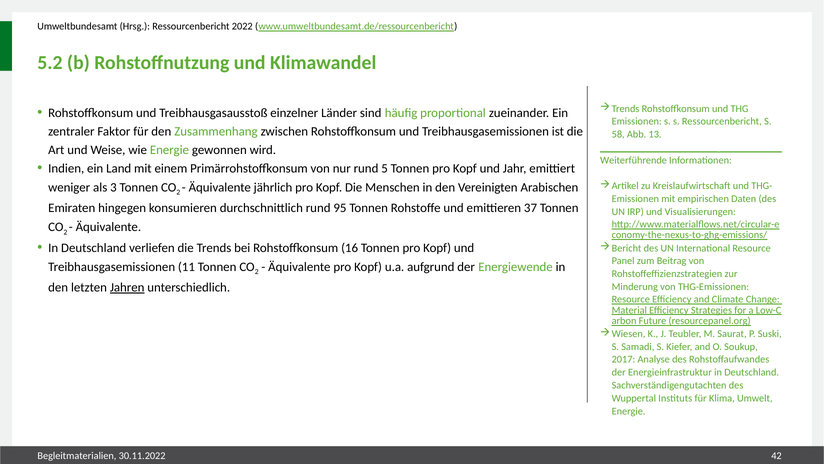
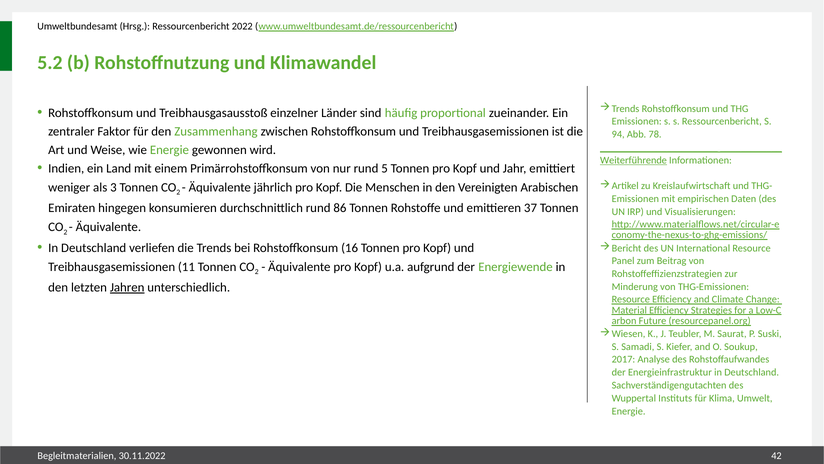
58: 58 -> 94 (618, 134)
13: 13 -> 78 (655, 134)
Weiterführende underline: none -> present (633, 160)
95: 95 -> 86 (340, 208)
